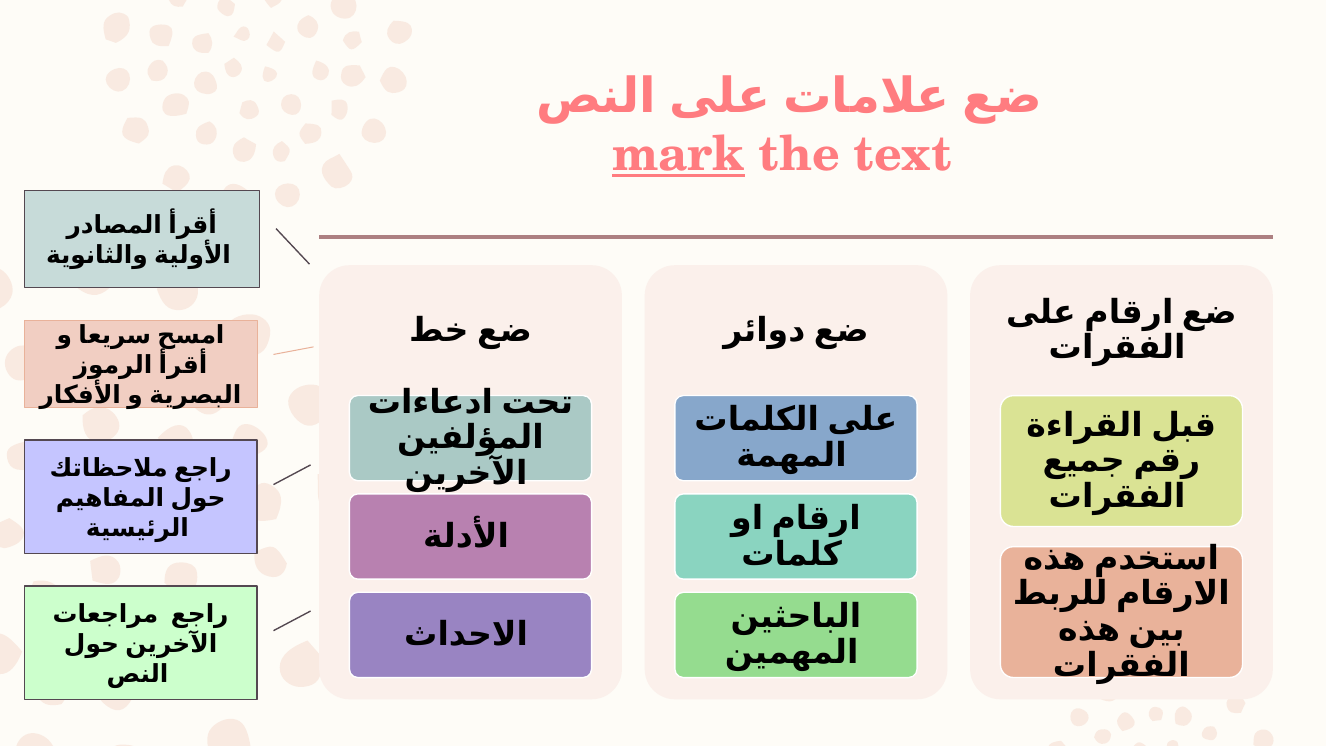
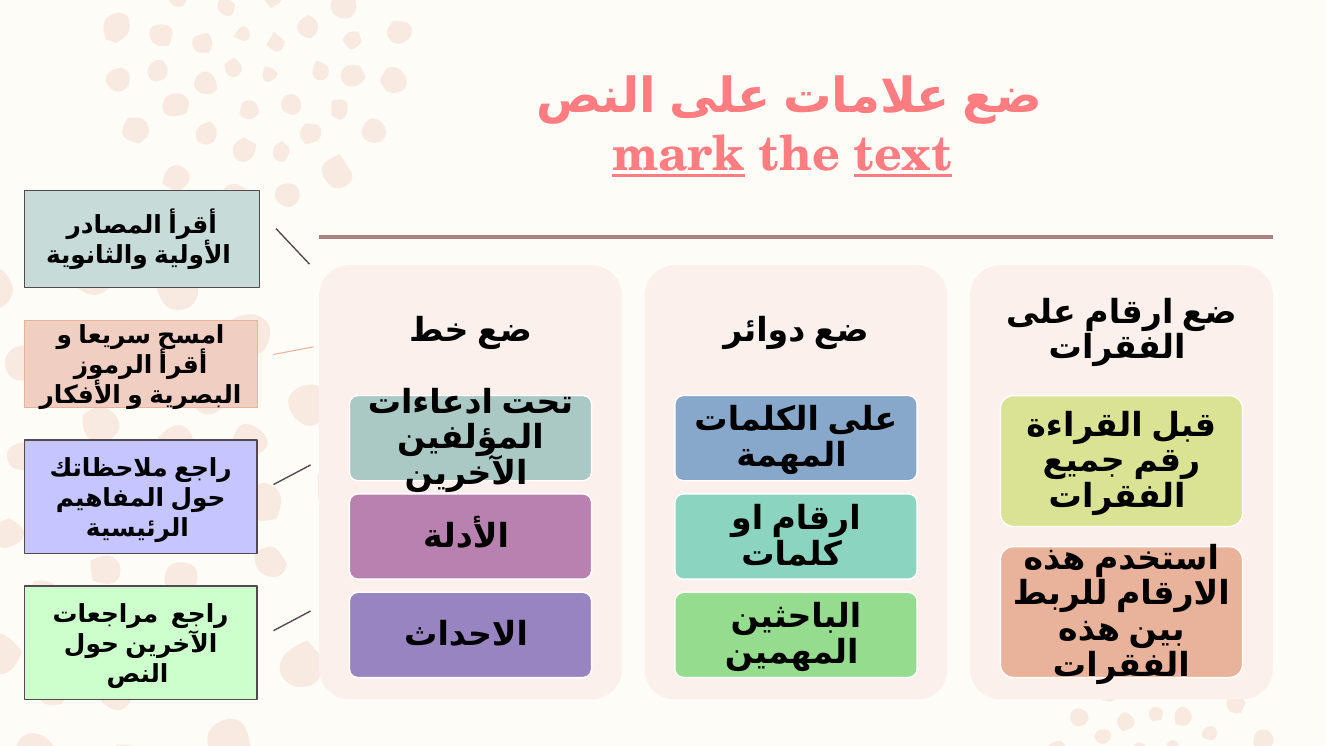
text underline: none -> present (903, 154)
